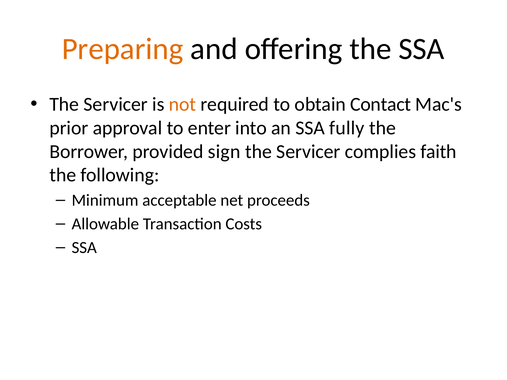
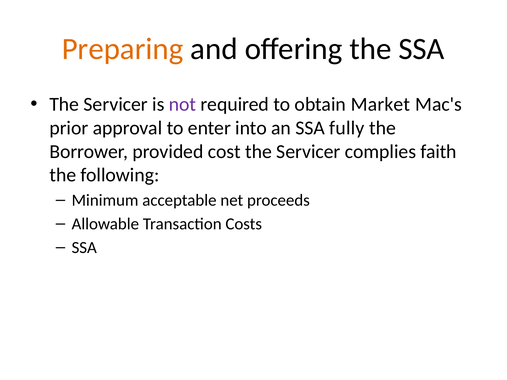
not colour: orange -> purple (183, 104)
Contact: Contact -> Market (380, 104)
sign: sign -> cost (224, 152)
